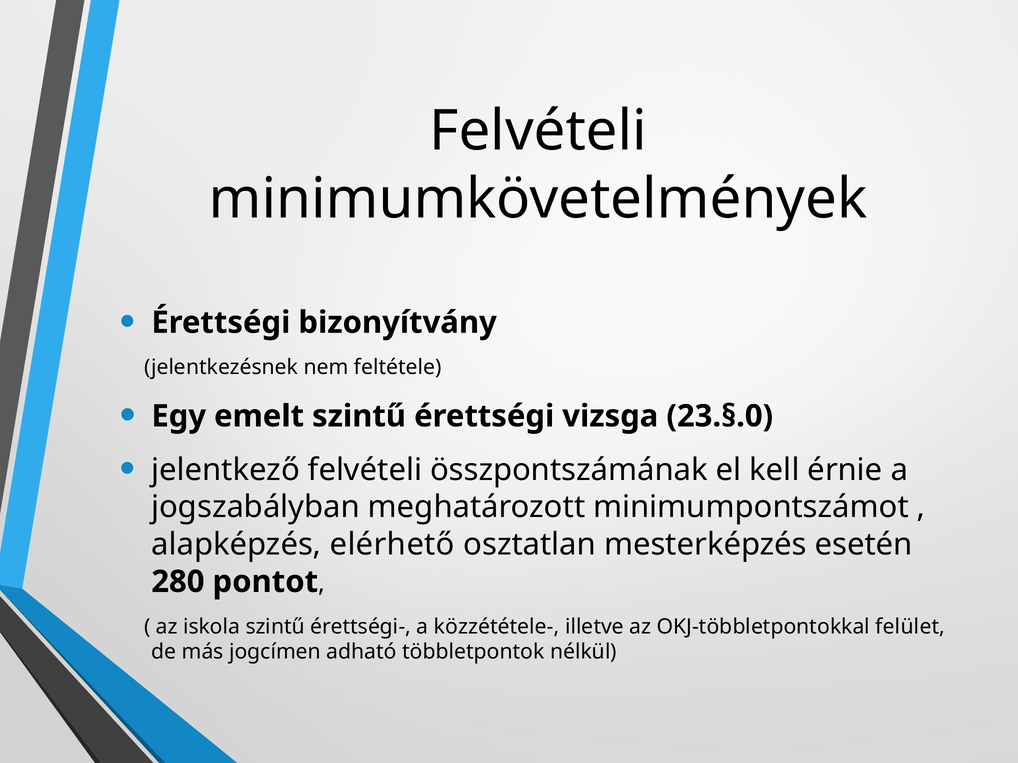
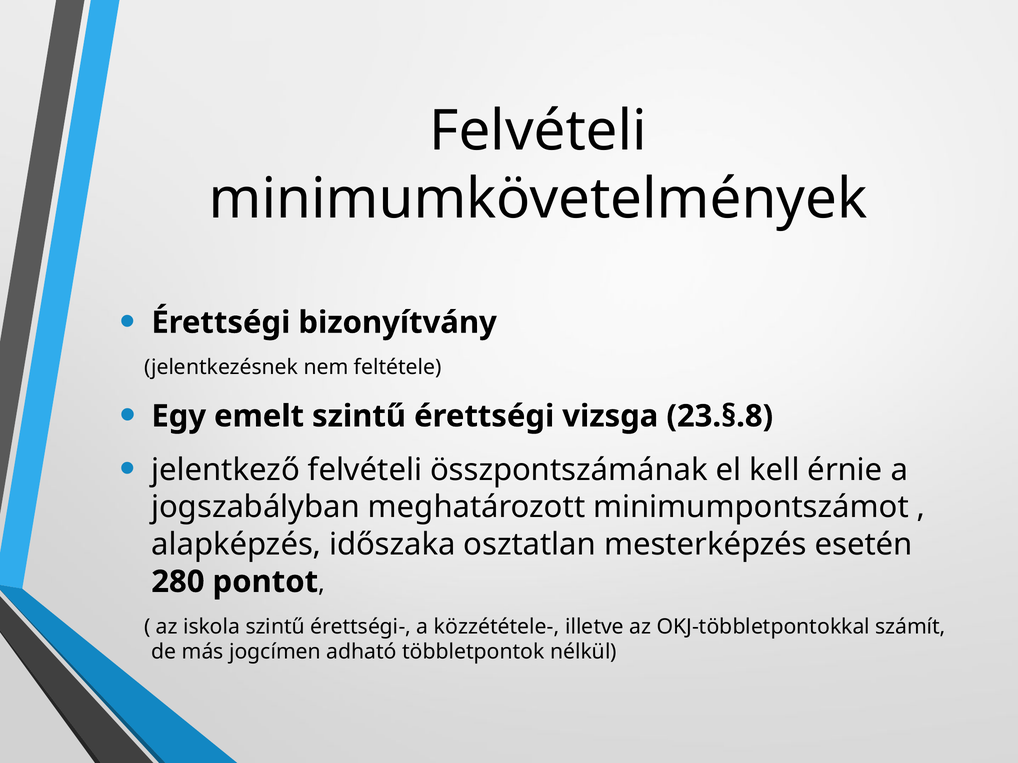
23.§.0: 23.§.0 -> 23.§.8 (720, 416)
elérhető: elérhető -> időszaka (392, 545)
felület: felület -> számít (910, 627)
